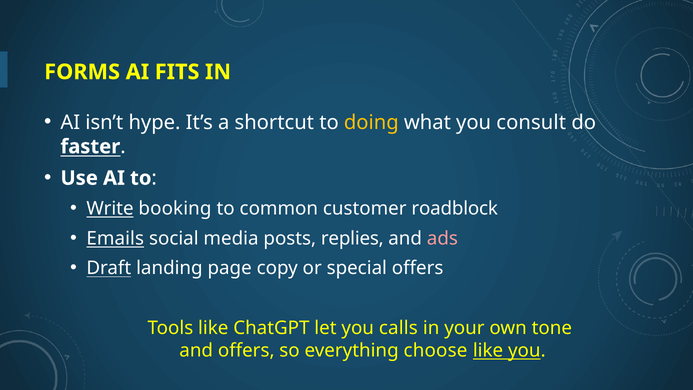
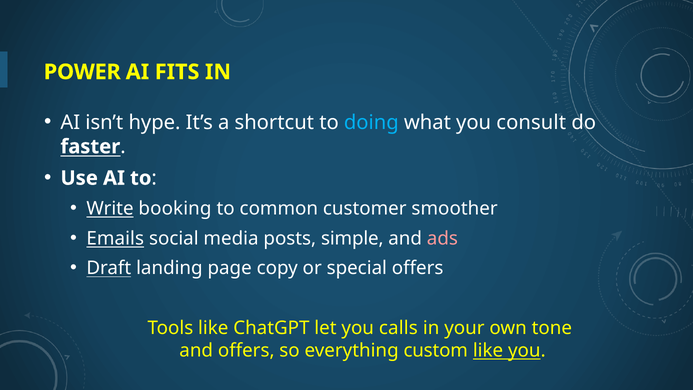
FORMS: FORMS -> POWER (82, 72)
doing colour: yellow -> light blue (371, 122)
roadblock: roadblock -> smoother (455, 209)
replies: replies -> simple (352, 238)
choose: choose -> custom (436, 350)
